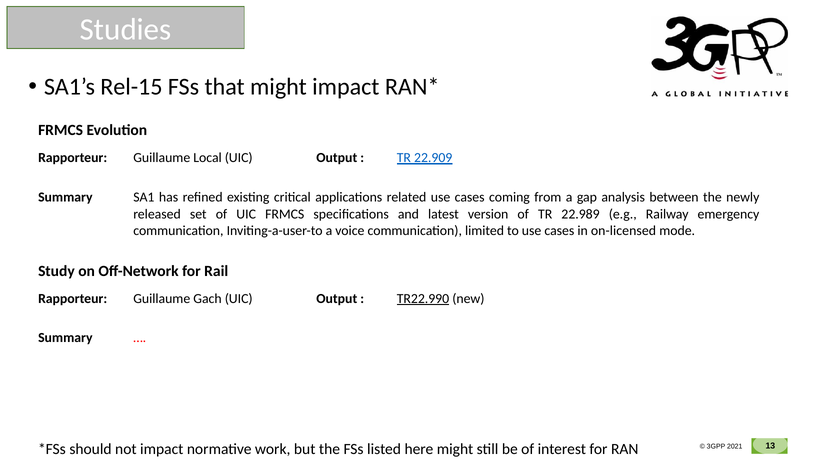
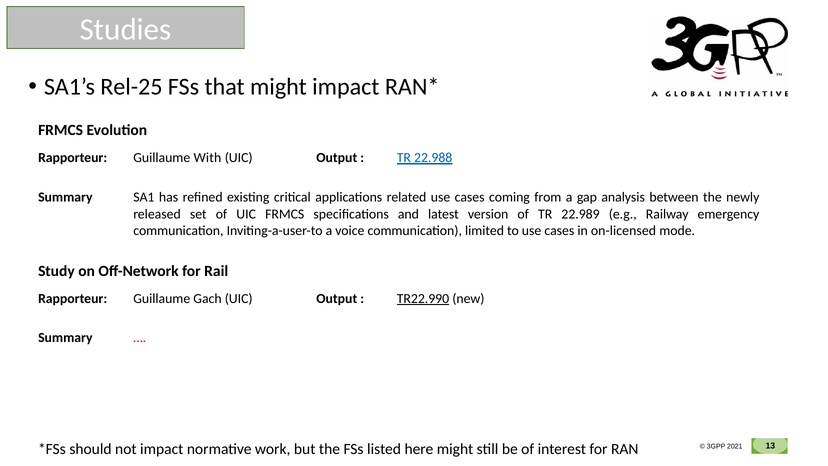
Rel-15: Rel-15 -> Rel-25 (131, 87)
Local: Local -> With (207, 158)
22.909: 22.909 -> 22.988 (433, 158)
